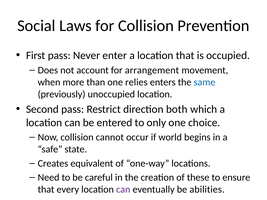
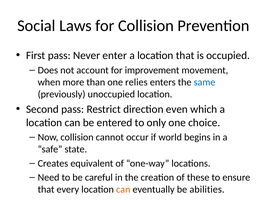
arrangement: arrangement -> improvement (152, 70)
both: both -> even (177, 109)
can colour: purple -> orange (123, 190)
